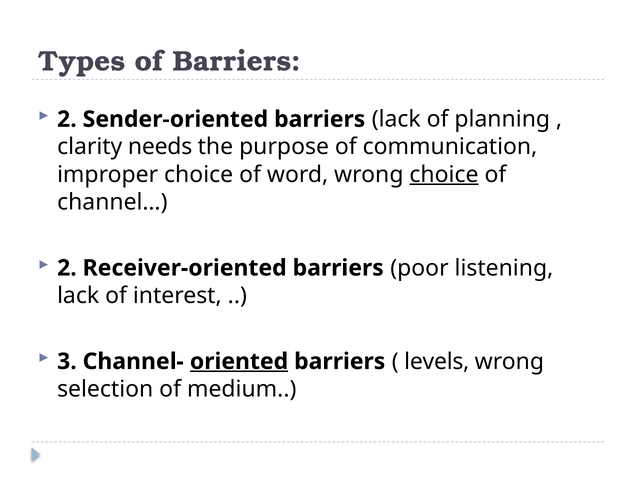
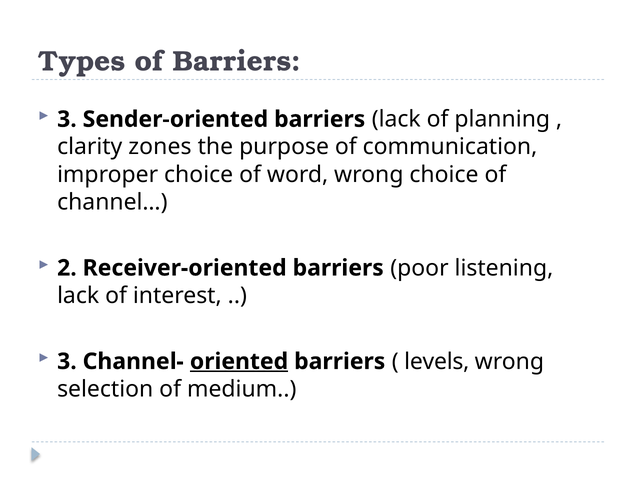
2: 2 -> 3 (67, 119)
needs: needs -> zones (160, 147)
choice underline: present -> none (444, 175)
